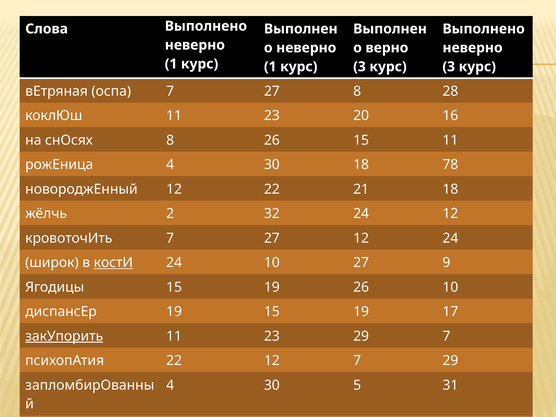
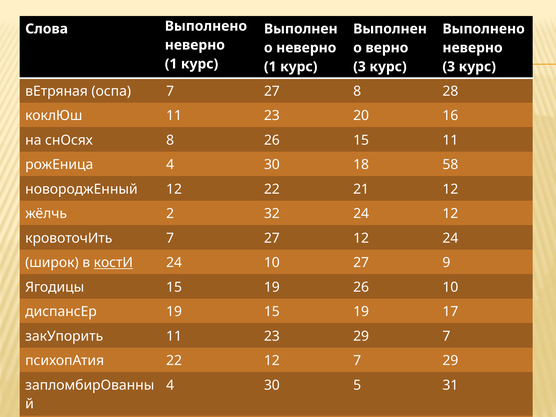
78: 78 -> 58 (450, 165)
21 18: 18 -> 12 (450, 189)
закУпорить underline: present -> none (64, 336)
